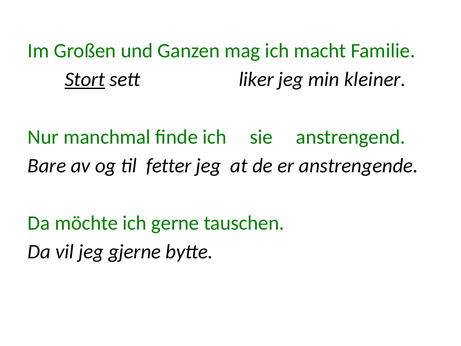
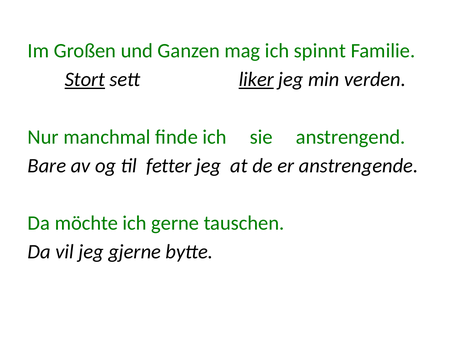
macht: macht -> spinnt (320, 51)
liker underline: none -> present (256, 79)
kleiner: kleiner -> verden (375, 79)
